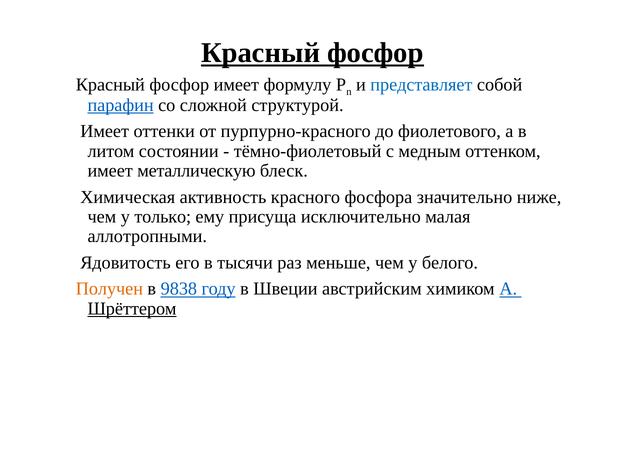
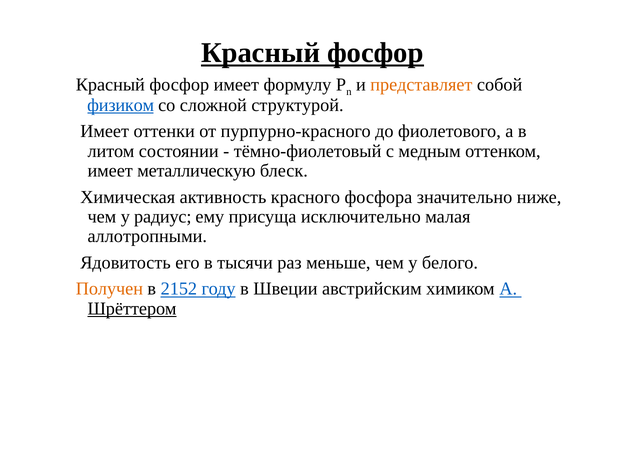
представляет colour: blue -> orange (421, 85)
парафин: парафин -> физиком (121, 105)
только: только -> радиус (163, 217)
9838: 9838 -> 2152 (179, 289)
